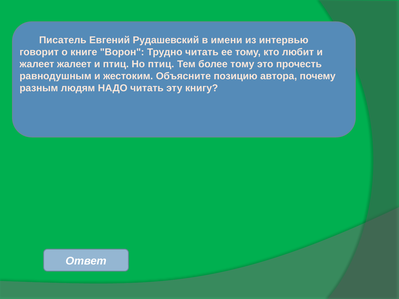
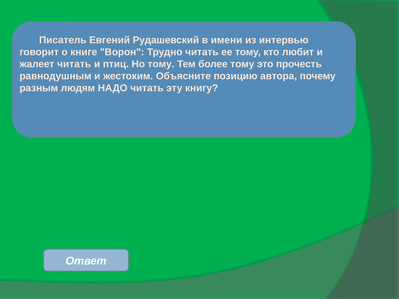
жалеет жалеет: жалеет -> читать (74, 64)
Но птиц: птиц -> тому (161, 64)
